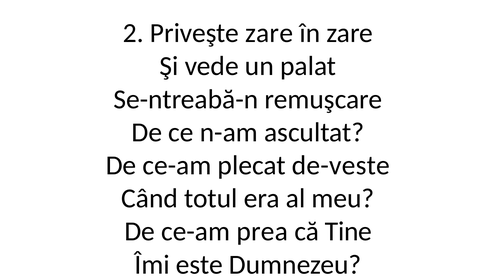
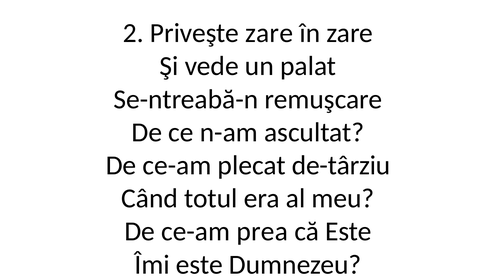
de-veste: de-veste -> de-târziu (341, 165)
că Tine: Tine -> Este (348, 232)
